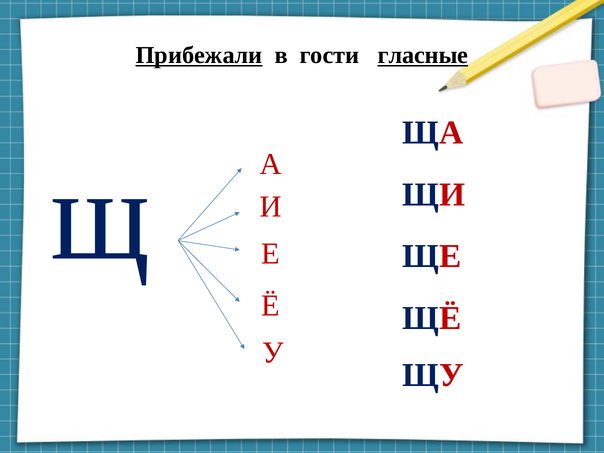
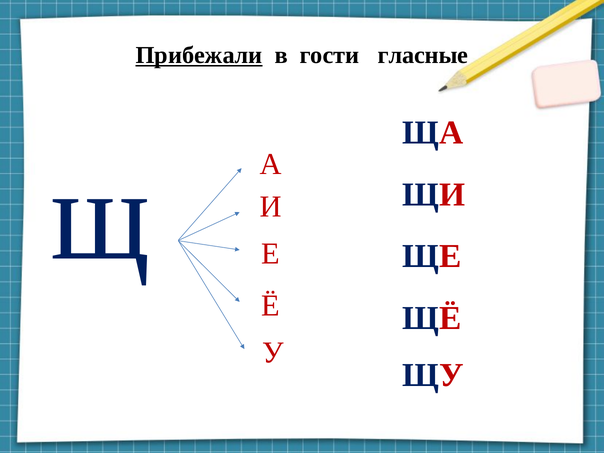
гласные underline: present -> none (423, 55)
